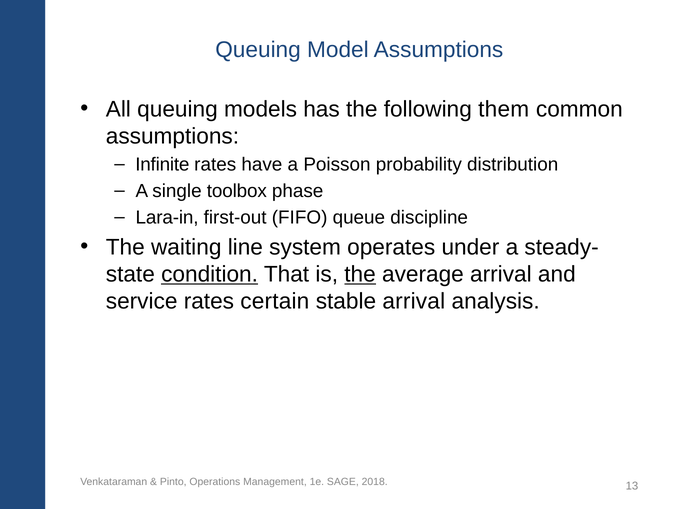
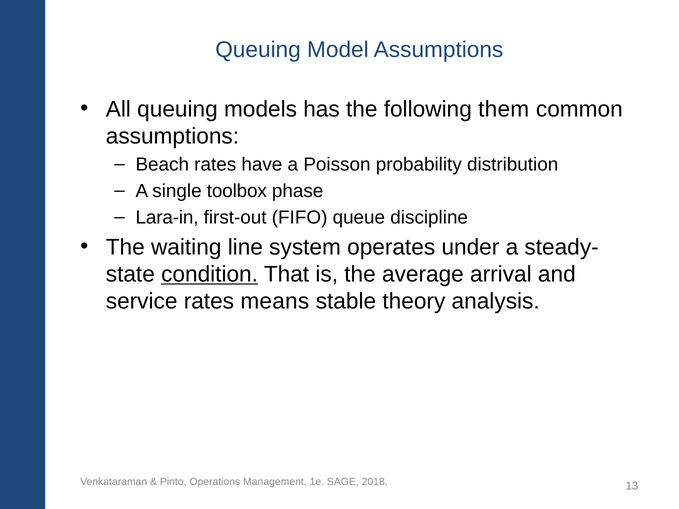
Infinite: Infinite -> Beach (162, 165)
the underline: present -> none (360, 274)
certain: certain -> means (275, 301)
stable arrival: arrival -> theory (414, 301)
